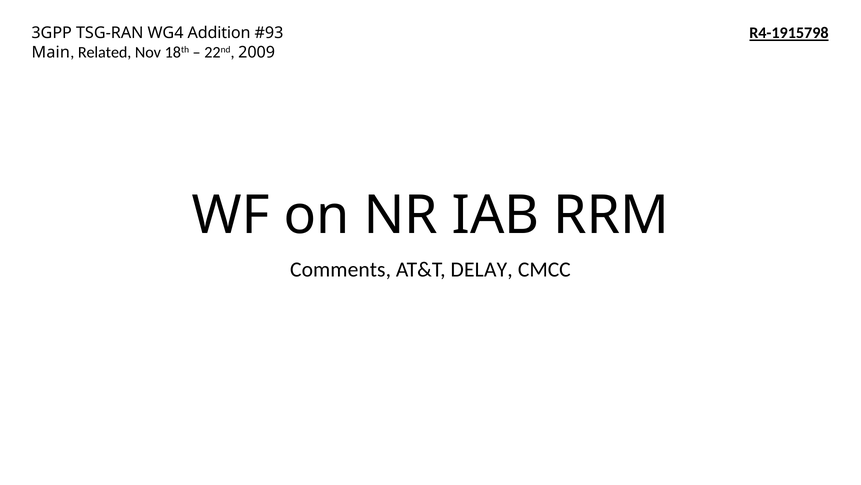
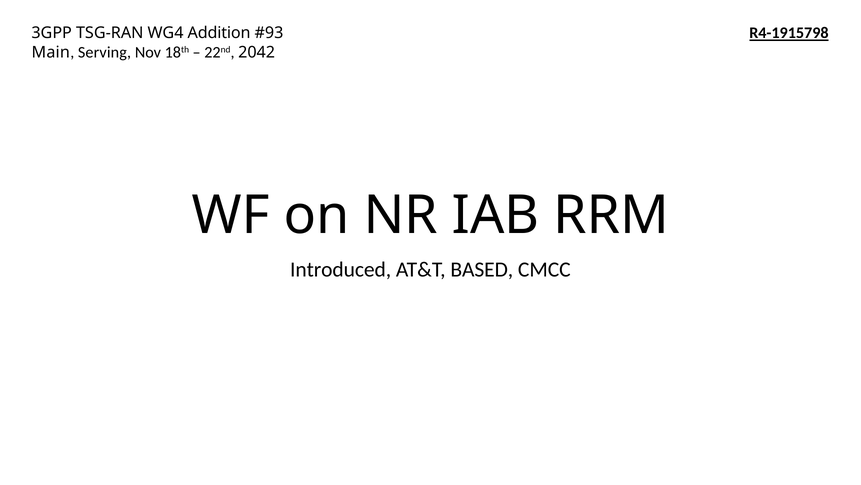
Related: Related -> Serving (105, 52)
2009: 2009 -> 2042 (257, 52)
Comments: Comments -> Introduced (341, 269)
DELAY: DELAY -> BASED (482, 269)
